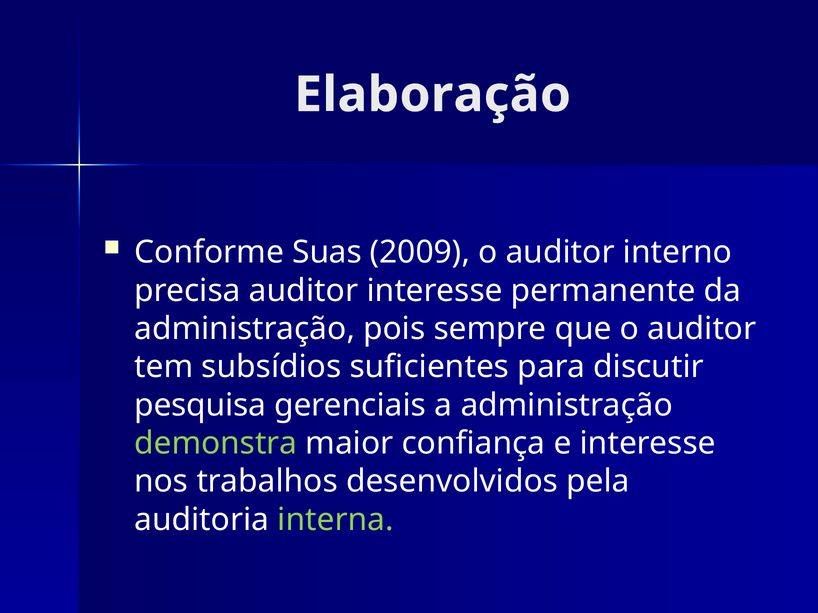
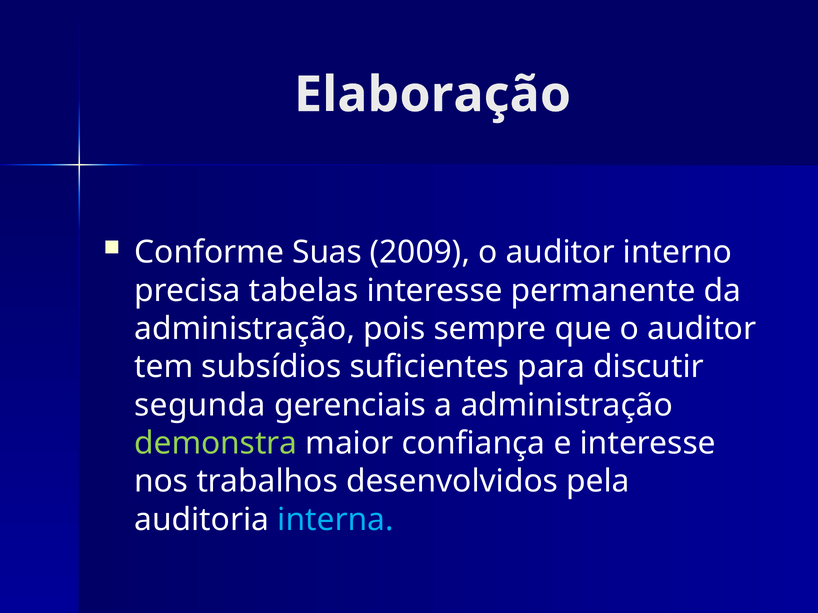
precisa auditor: auditor -> tabelas (304, 291)
pesquisa: pesquisa -> segunda (200, 405)
interna colour: light green -> light blue (336, 520)
